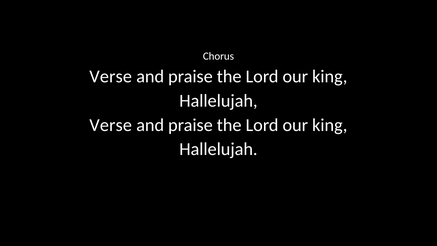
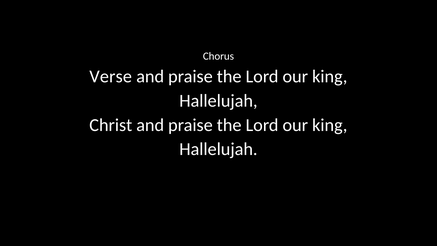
Verse: Verse -> Christ (111, 125)
